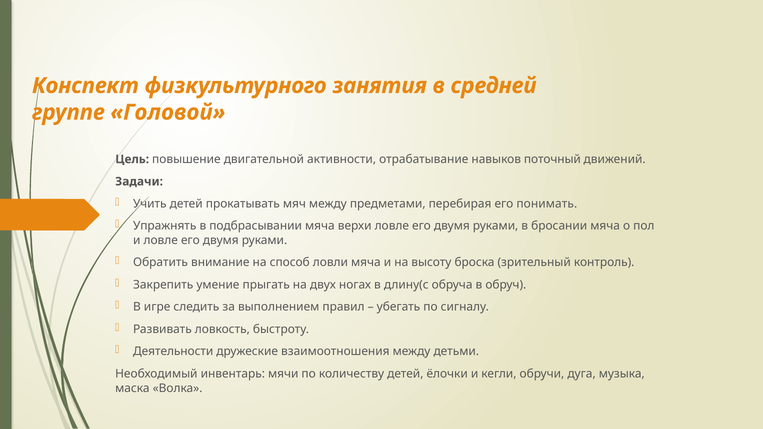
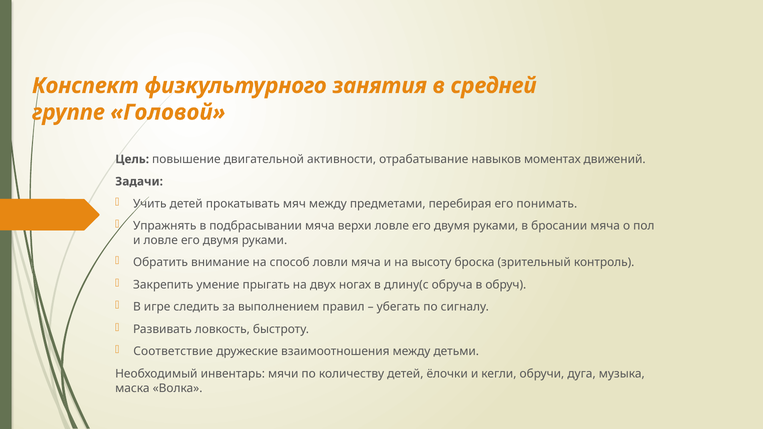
поточный: поточный -> моментах (552, 159)
Деятельности: Деятельности -> Соответствие (173, 352)
